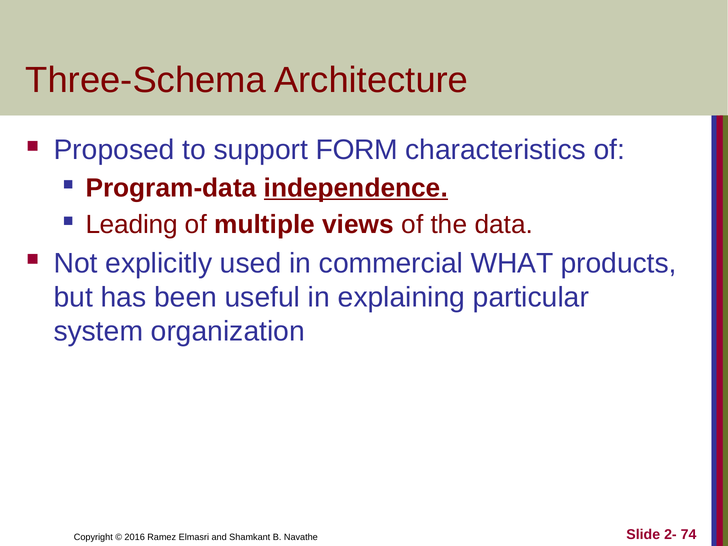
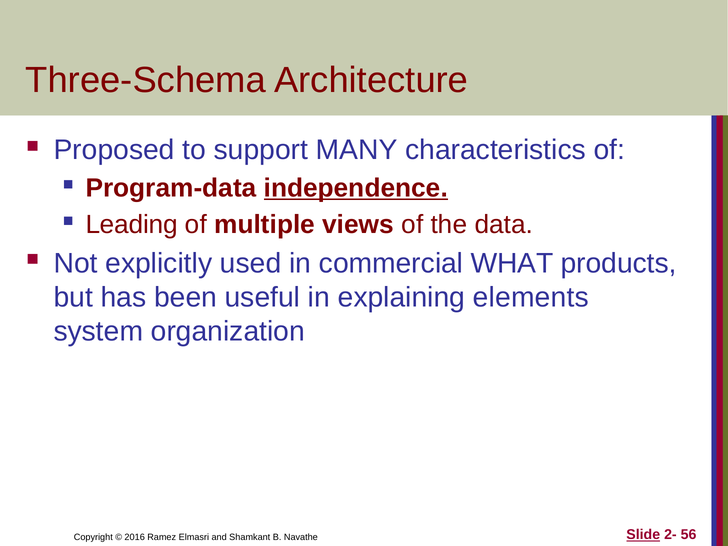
FORM: FORM -> MANY (357, 150)
particular: particular -> elements (531, 297)
Slide underline: none -> present (643, 535)
74: 74 -> 56 (689, 535)
